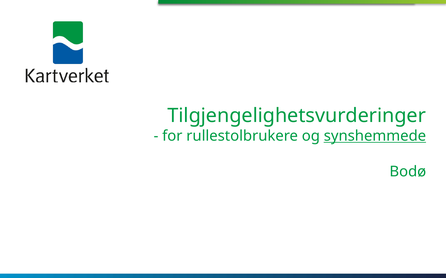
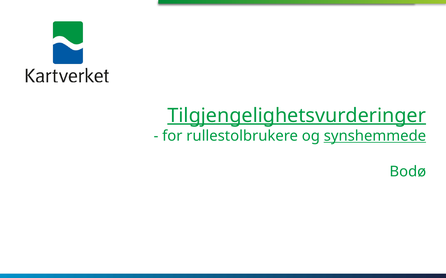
Tilgjengelighetsvurderinger underline: none -> present (297, 116)
